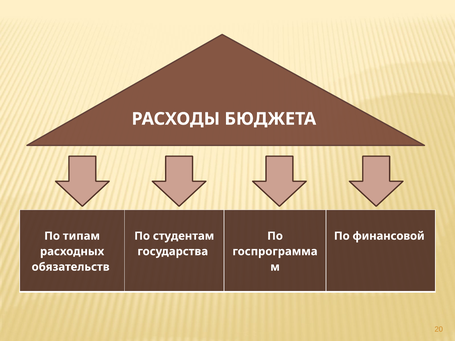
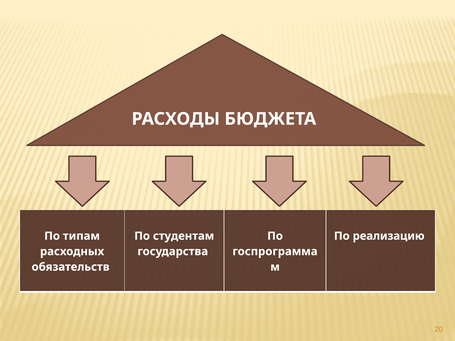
финансовой: финансовой -> реализацию (389, 236)
